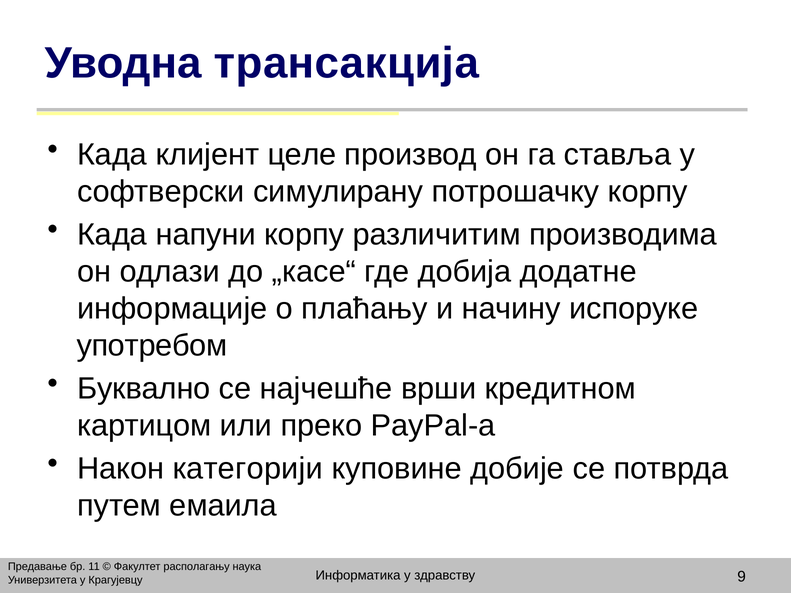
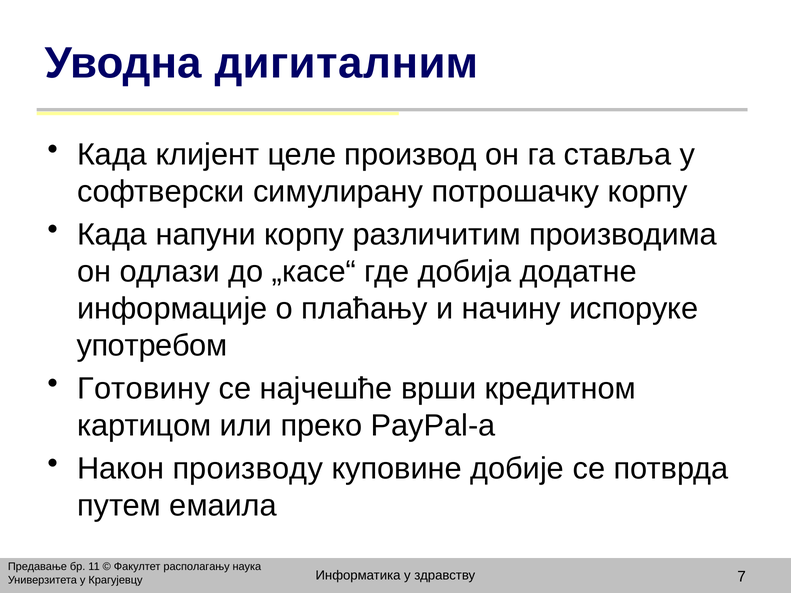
трансакција: трансакција -> дигиталним (346, 63)
Буквално: Буквално -> Готовину (144, 389)
категорији: категорији -> производу (248, 469)
9: 9 -> 7 (742, 577)
